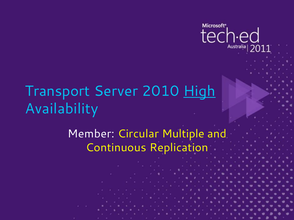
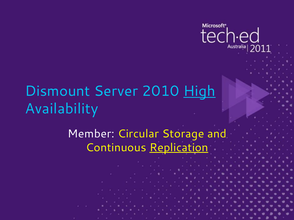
Transport: Transport -> Dismount (57, 91)
Multiple: Multiple -> Storage (183, 134)
Replication underline: none -> present (179, 148)
